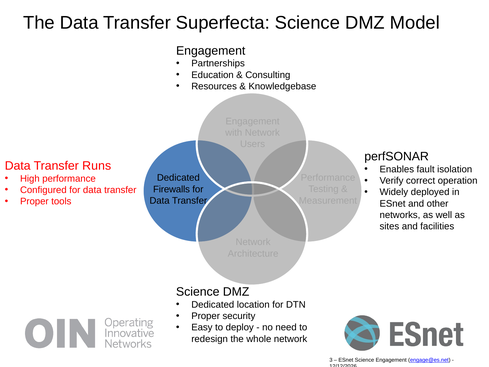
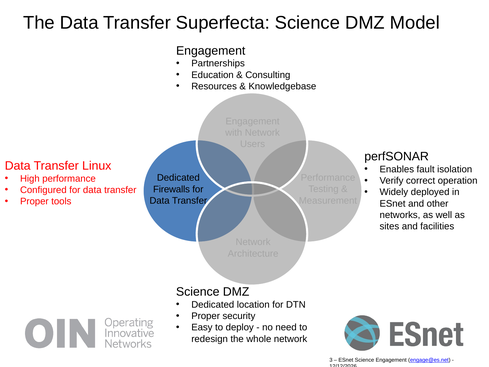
Runs: Runs -> Linux (97, 166)
